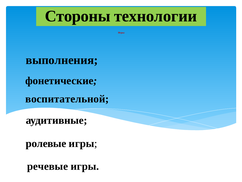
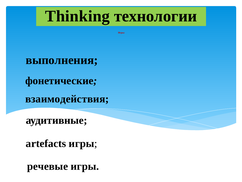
Стороны: Стороны -> Thinking (77, 16)
воспитательной: воспитательной -> взаимодействия (67, 99)
ролевые: ролевые -> artefacts (46, 143)
